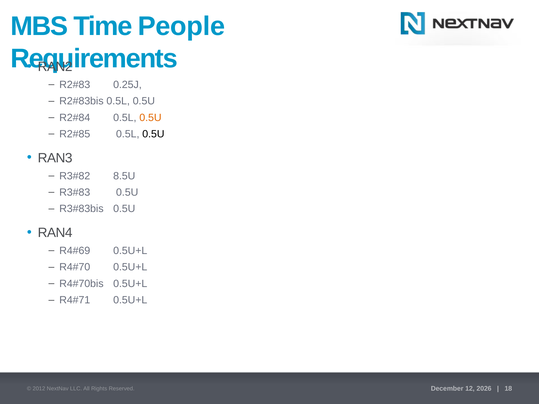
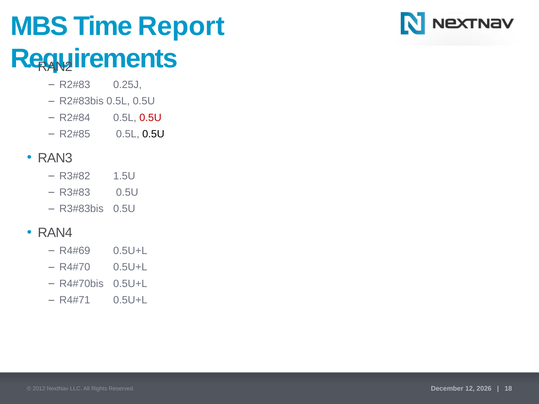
People: People -> Report (181, 26)
0.5U colour: orange -> red (150, 118)
8.5U: 8.5U -> 1.5U (124, 176)
